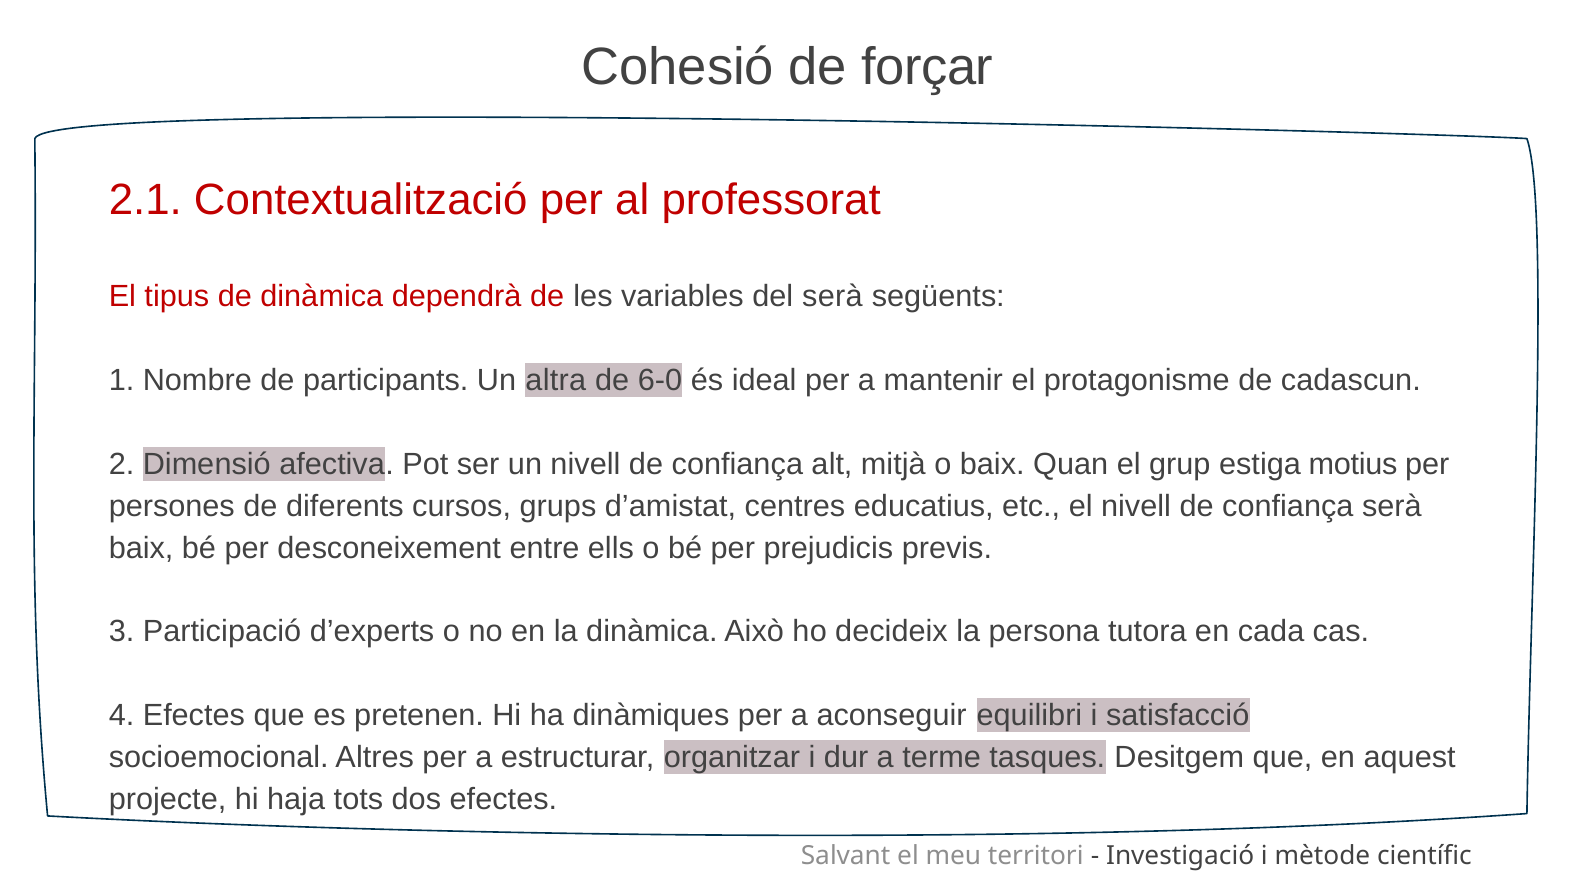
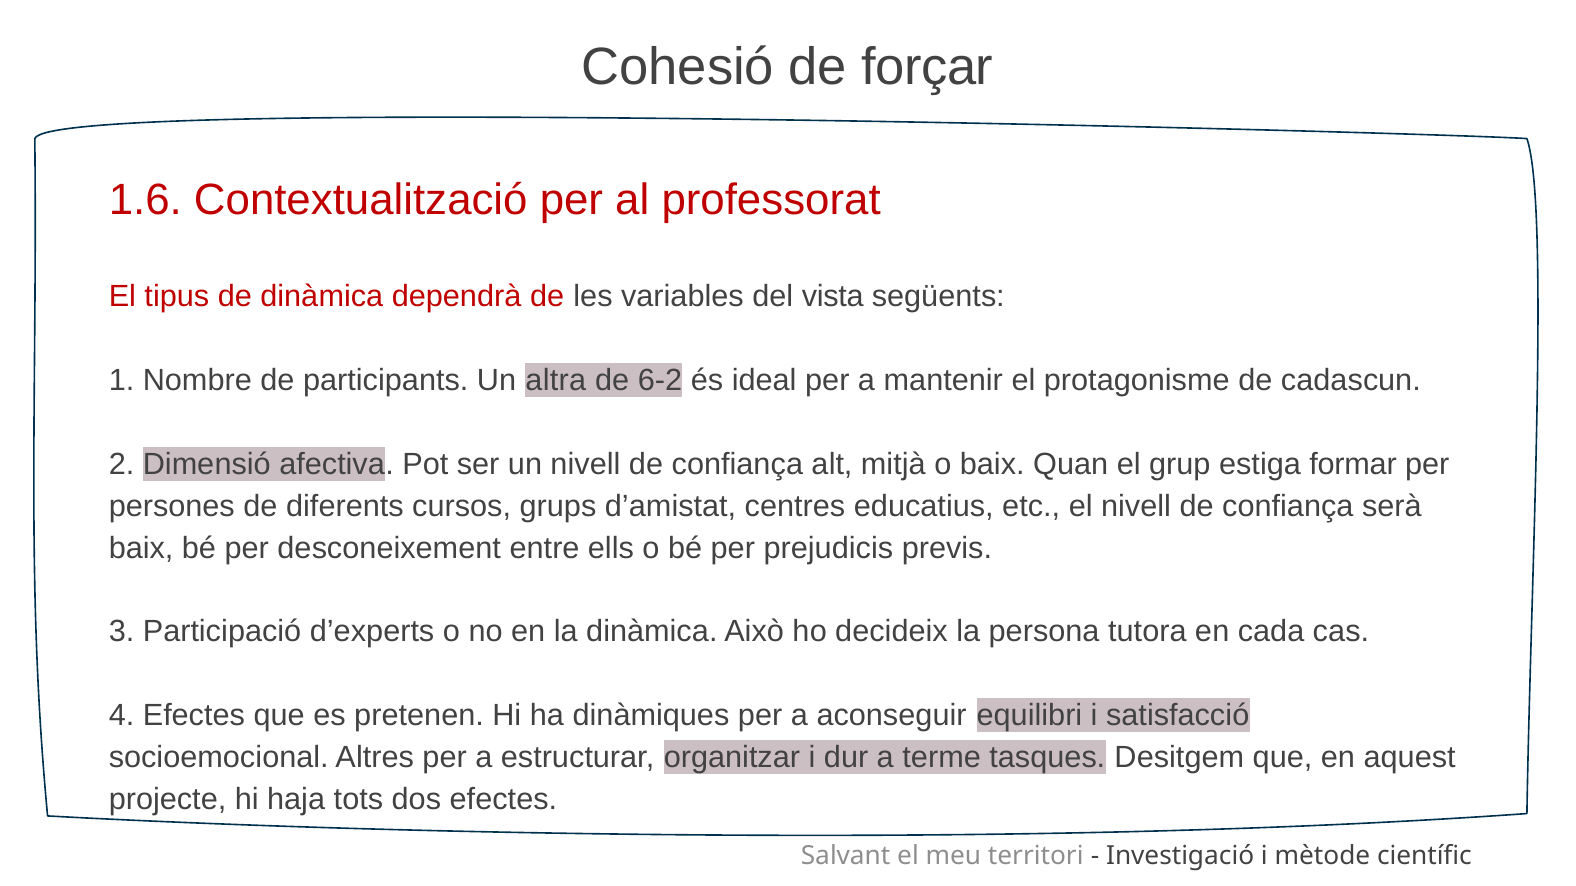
2.1: 2.1 -> 1.6 (145, 200)
del serà: serà -> vista (833, 297)
6-0: 6-0 -> 6-2 (660, 381)
motius: motius -> formar (1353, 464)
